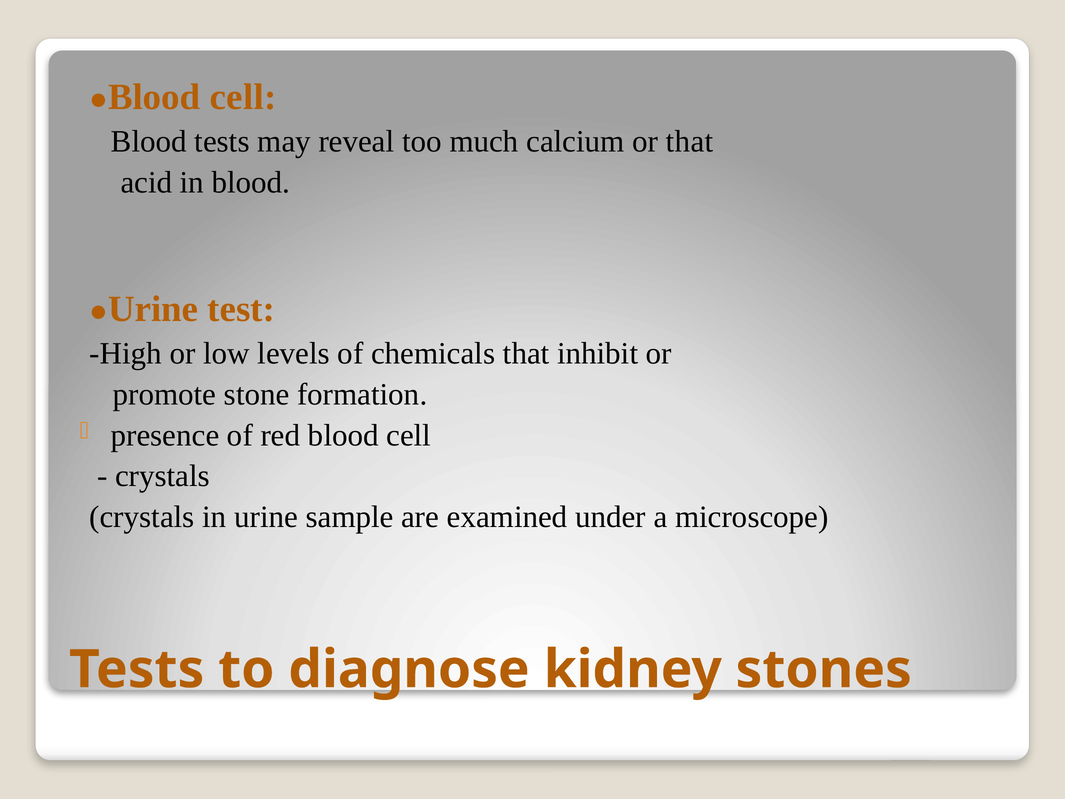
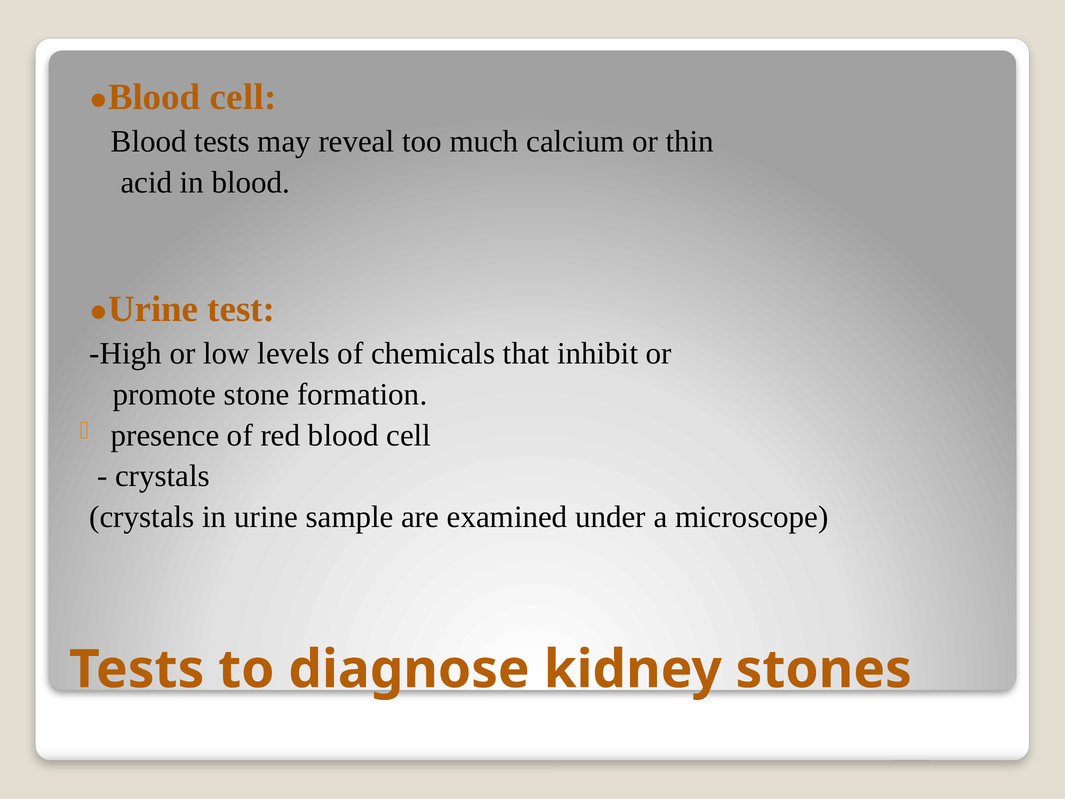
or that: that -> thin (690, 141)
